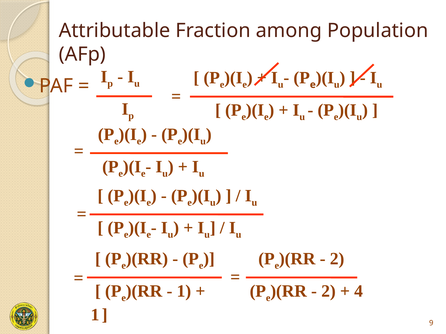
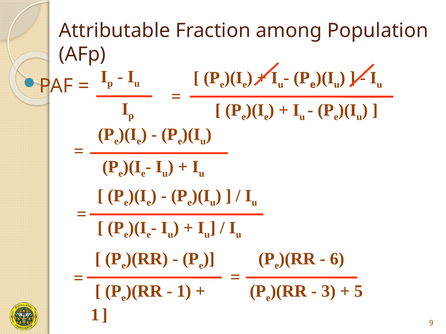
2: 2 -> 6 (337, 259)
2: 2 -> 3 (328, 291)
4: 4 -> 5 (359, 291)
